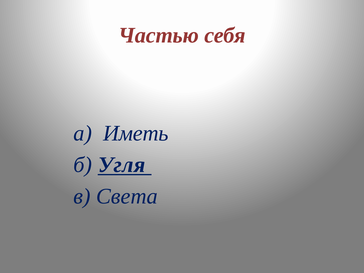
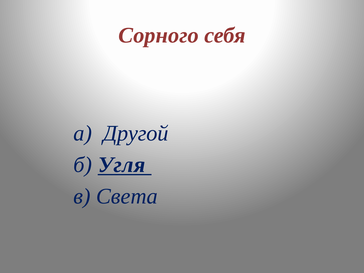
Частью: Частью -> Сорного (159, 35)
Иметь: Иметь -> Другой (136, 133)
